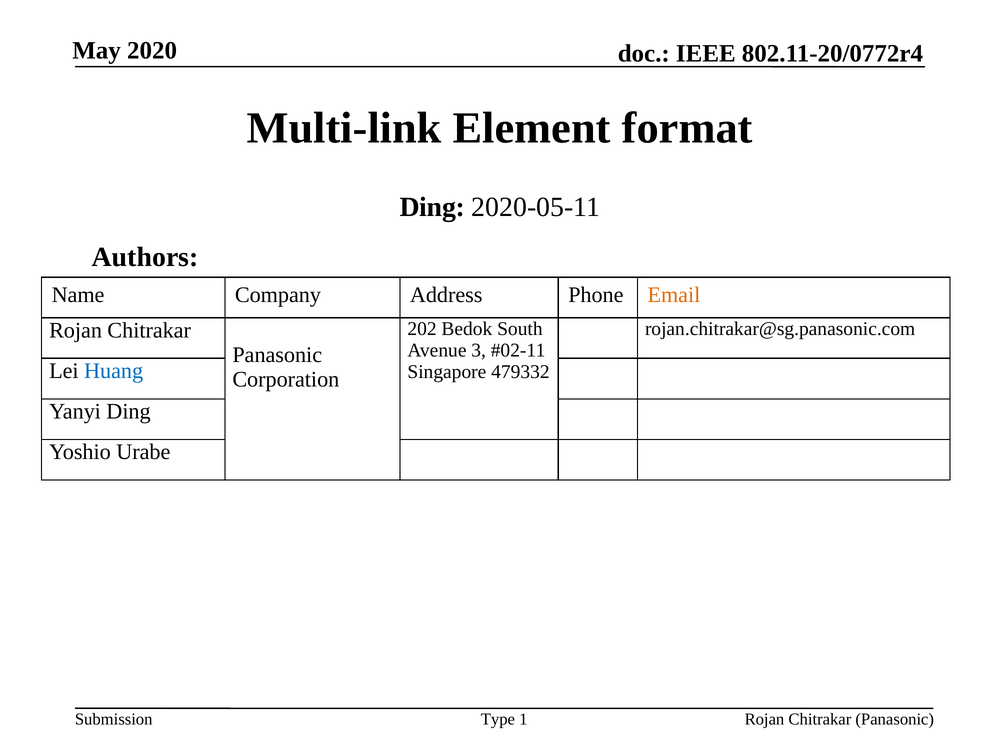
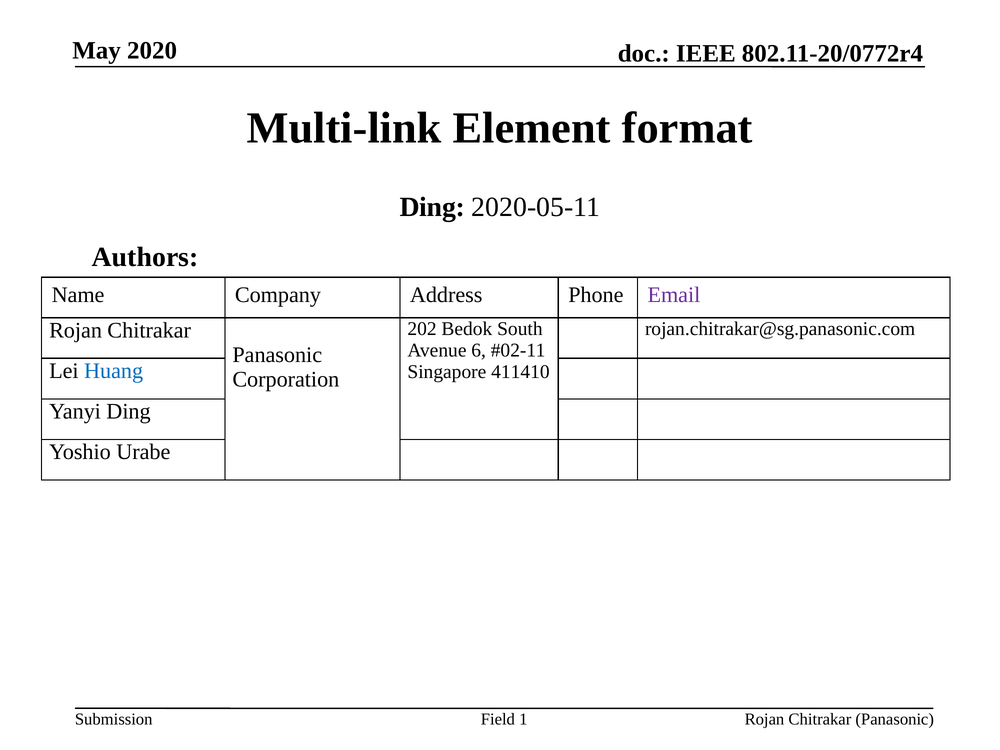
Email colour: orange -> purple (674, 295)
3: 3 -> 6 (479, 350)
479332: 479332 -> 411410 (520, 372)
Type: Type -> Field (498, 719)
